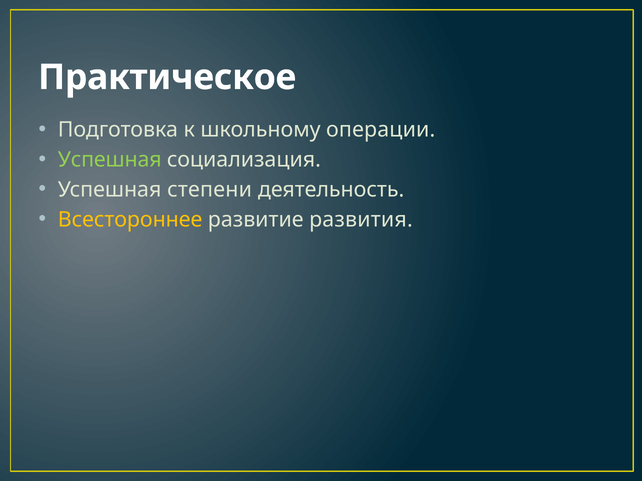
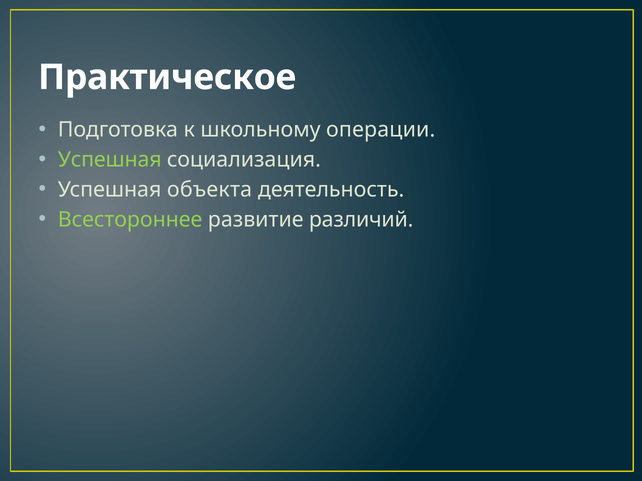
степени: степени -> объекта (210, 190)
Всестороннее colour: yellow -> light green (130, 220)
развития: развития -> различий (361, 220)
